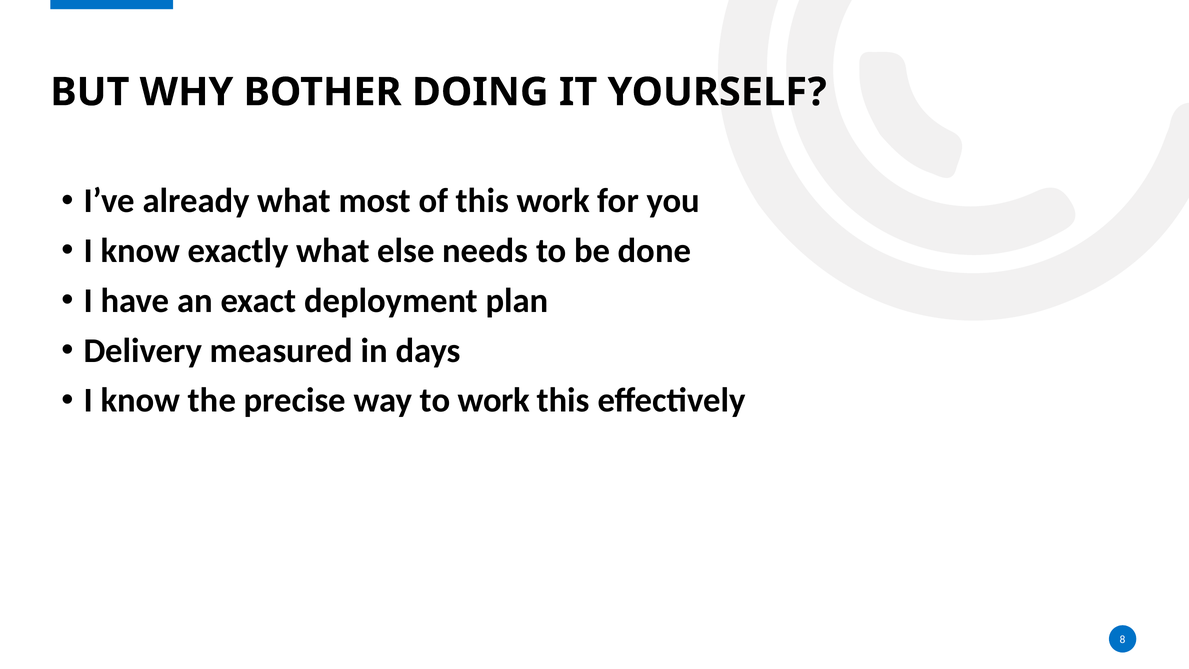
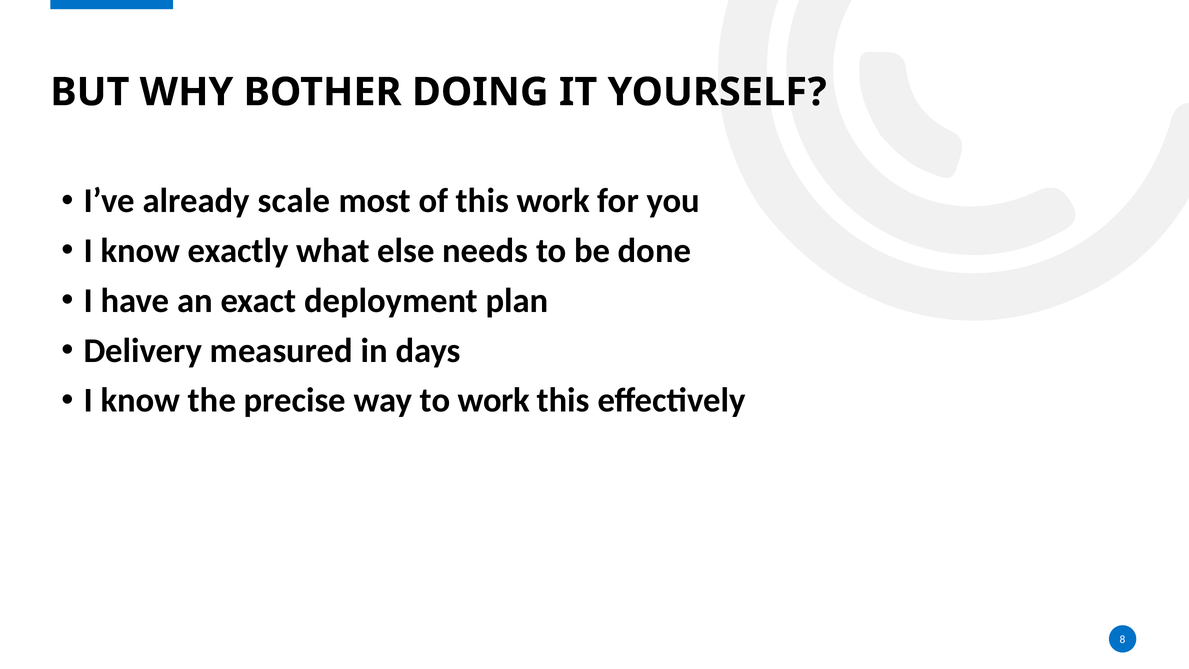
already what: what -> scale (294, 201)
